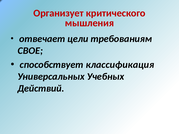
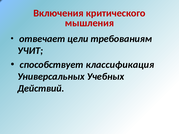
Организует: Организует -> Включения (59, 13)
СВОЕ: СВОЕ -> УЧИТ (30, 51)
